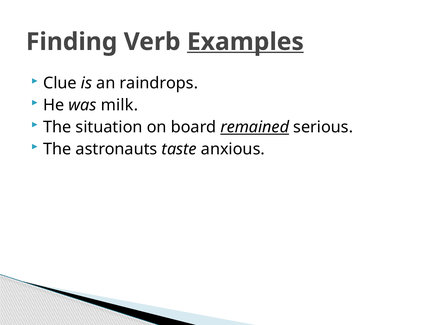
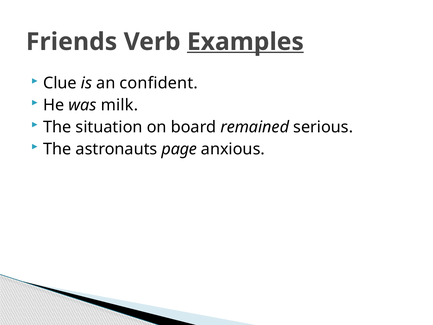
Finding: Finding -> Friends (72, 42)
raindrops: raindrops -> confident (159, 83)
remained underline: present -> none (255, 127)
taste: taste -> page (179, 149)
